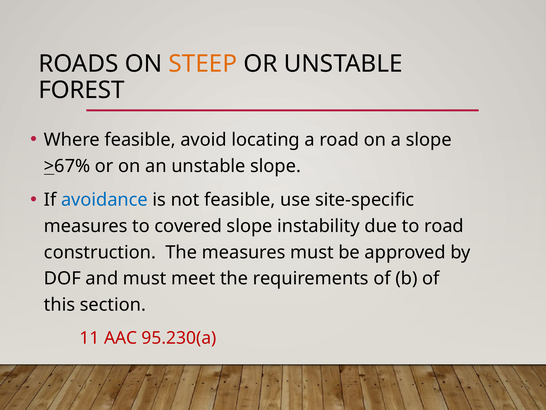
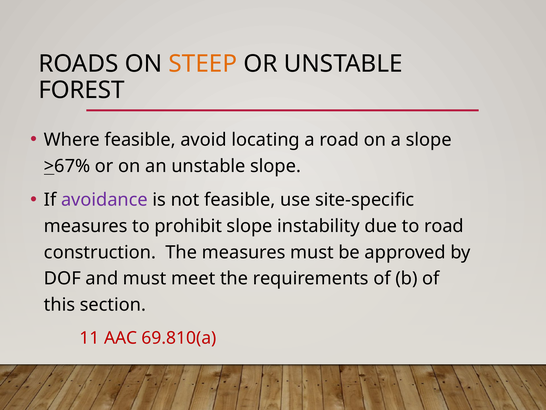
avoidance colour: blue -> purple (104, 200)
covered: covered -> prohibit (188, 226)
95.230(a: 95.230(a -> 69.810(a (179, 338)
